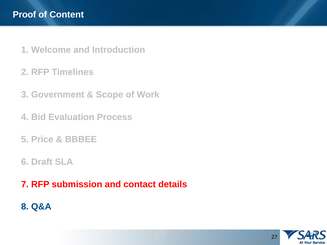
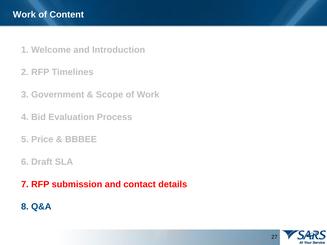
Proof: Proof -> Work (24, 15)
